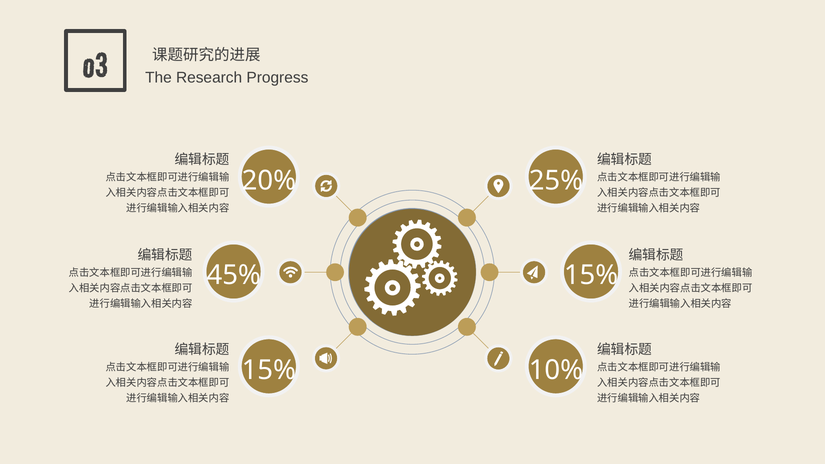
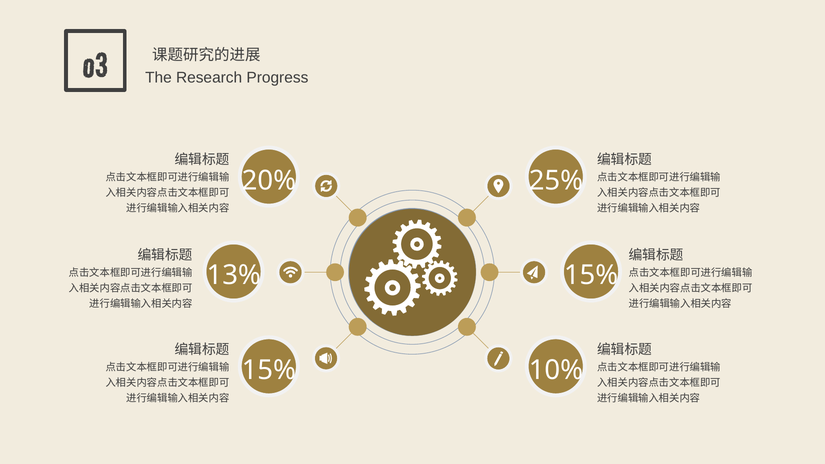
45%: 45% -> 13% (234, 275)
